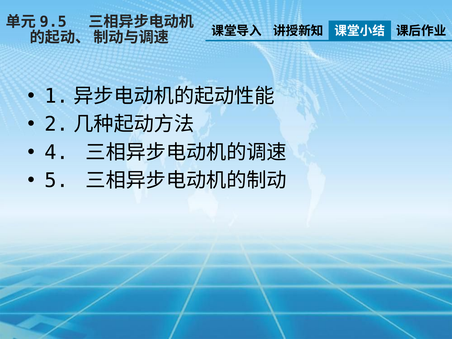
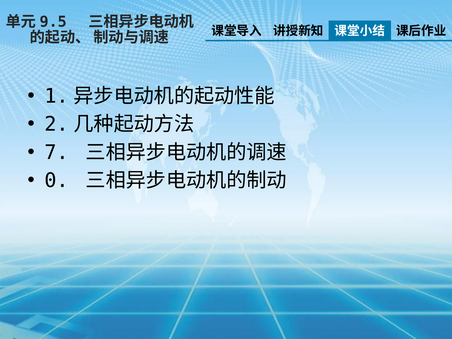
4: 4 -> 7 (57, 152)
5: 5 -> 0 (57, 181)
